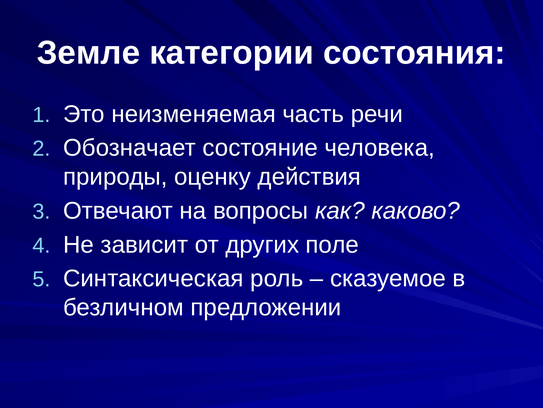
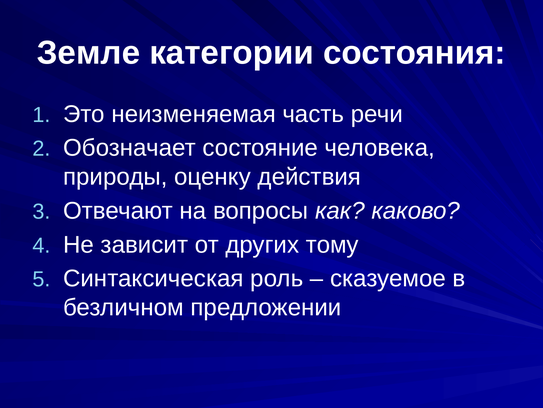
поле: поле -> тому (332, 244)
